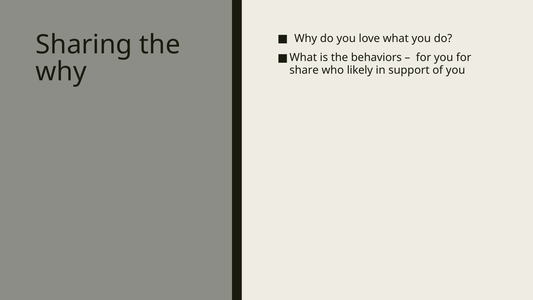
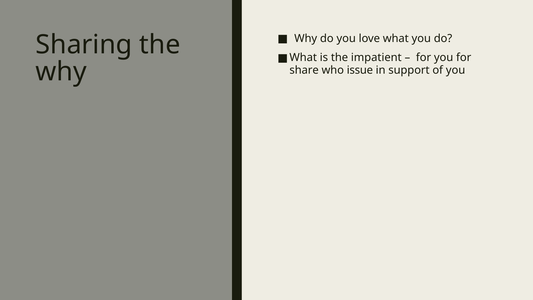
behaviors: behaviors -> impatient (376, 58)
likely: likely -> issue (360, 70)
